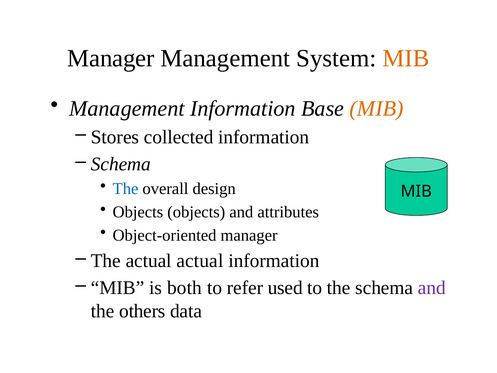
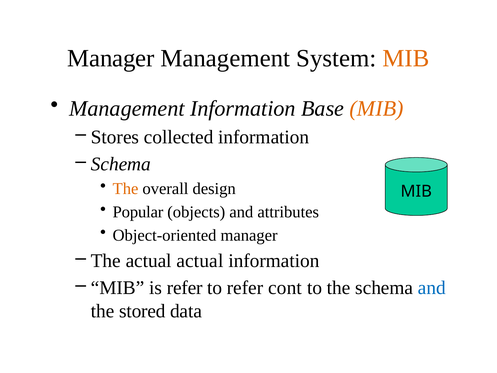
The colour: blue -> orange (126, 189)
Objects: Objects -> Popular (138, 212)
is both: both -> refer (185, 288)
used: used -> cont (285, 288)
and colour: purple -> blue (432, 288)
others: others -> stored (142, 311)
